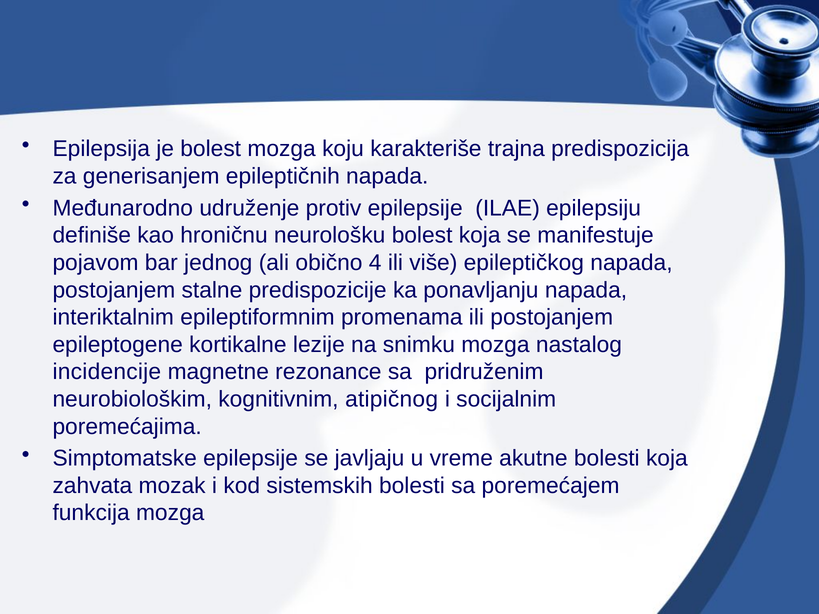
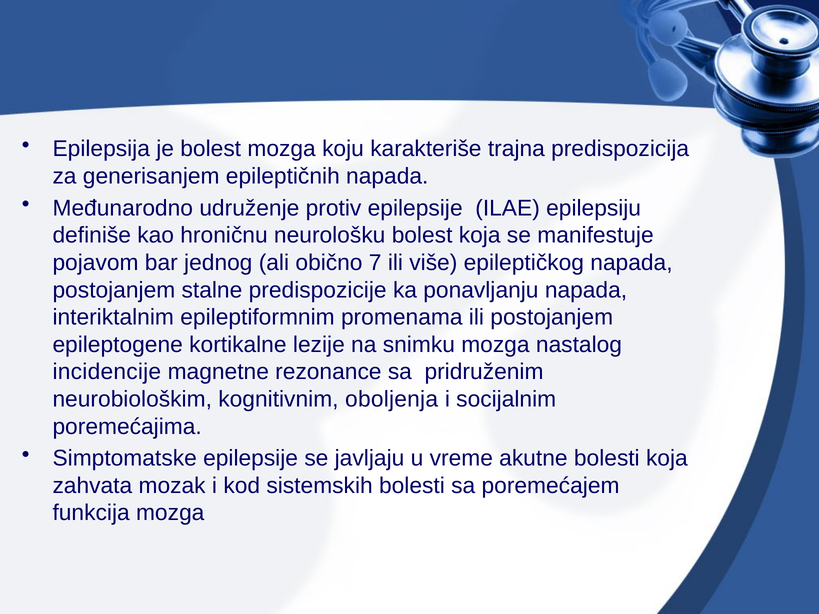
4: 4 -> 7 (375, 263)
atipičnog: atipičnog -> oboljenja (392, 399)
